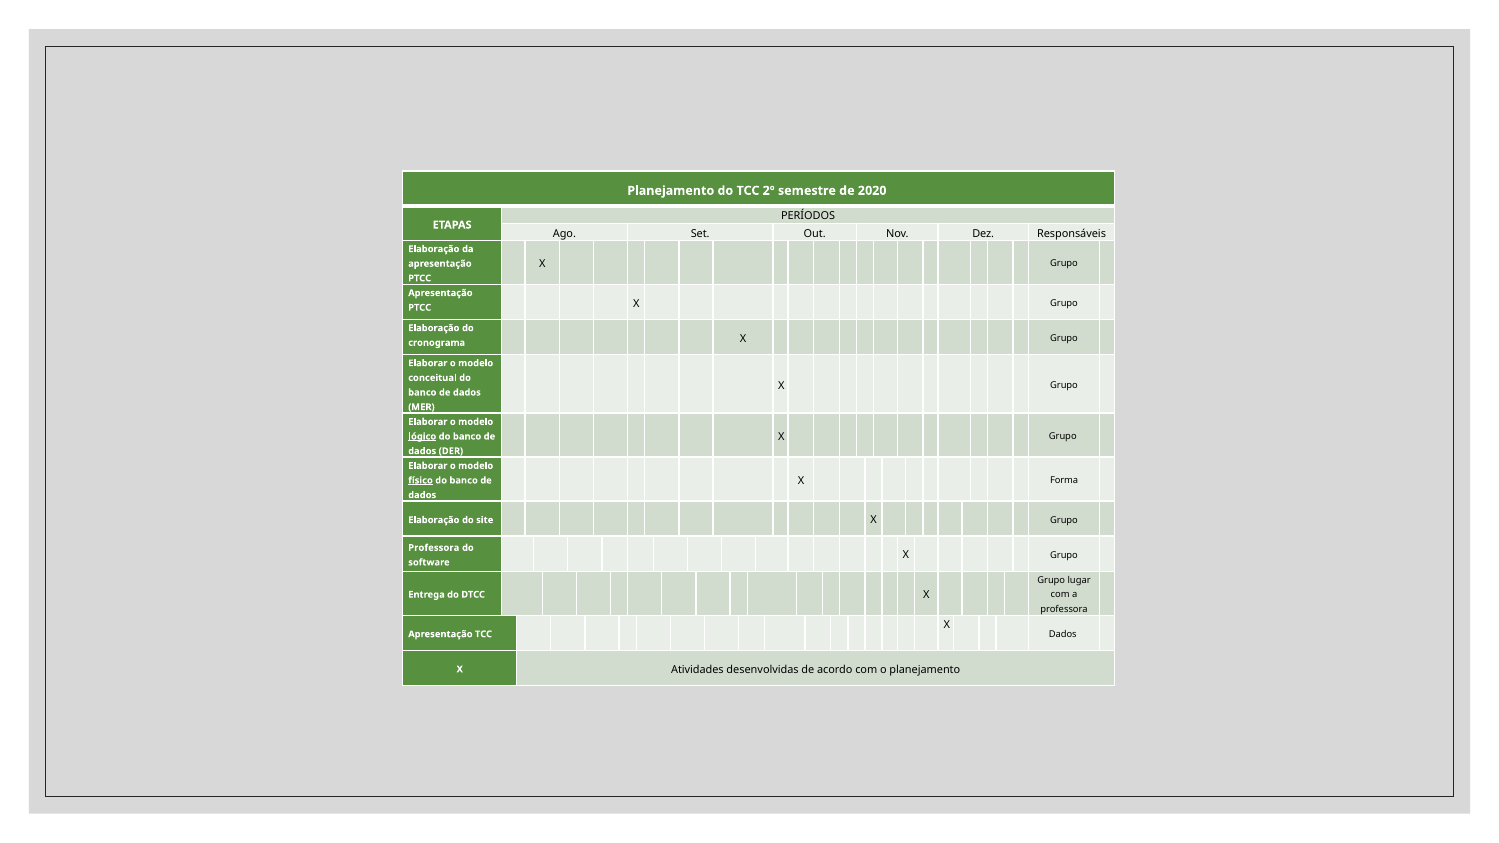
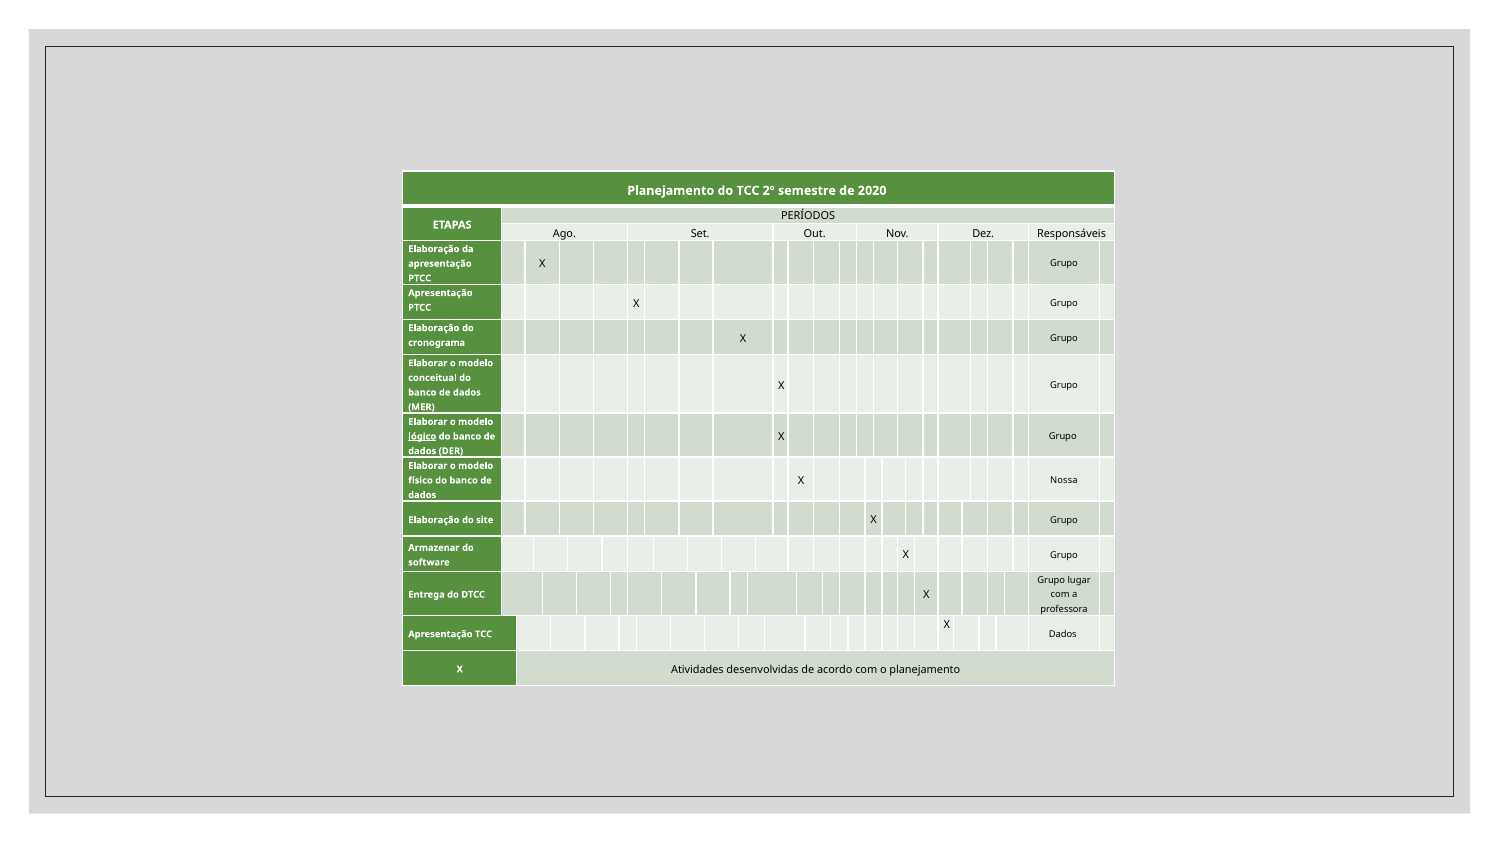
Forma: Forma -> Nossa (1064, 481)
físico underline: present -> none (421, 481)
Professora: Professora -> Armazenar (434, 548)
